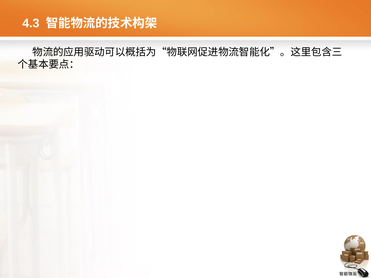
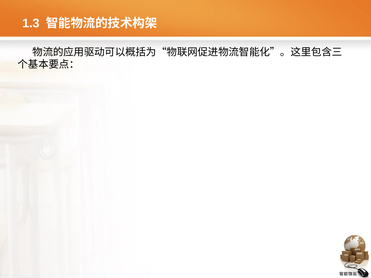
4.3: 4.3 -> 1.3 (31, 23)
